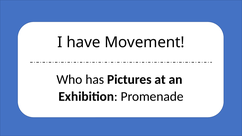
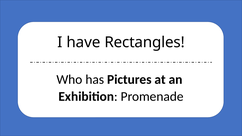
Movement: Movement -> Rectangles (145, 42)
